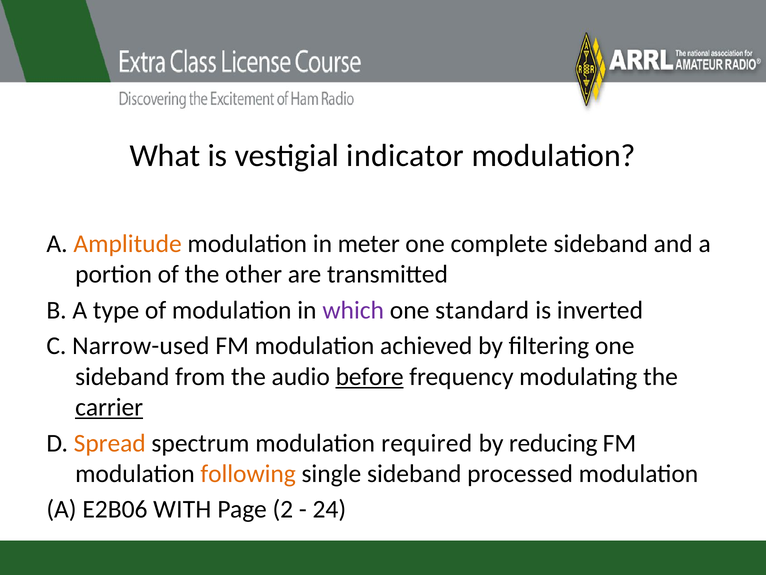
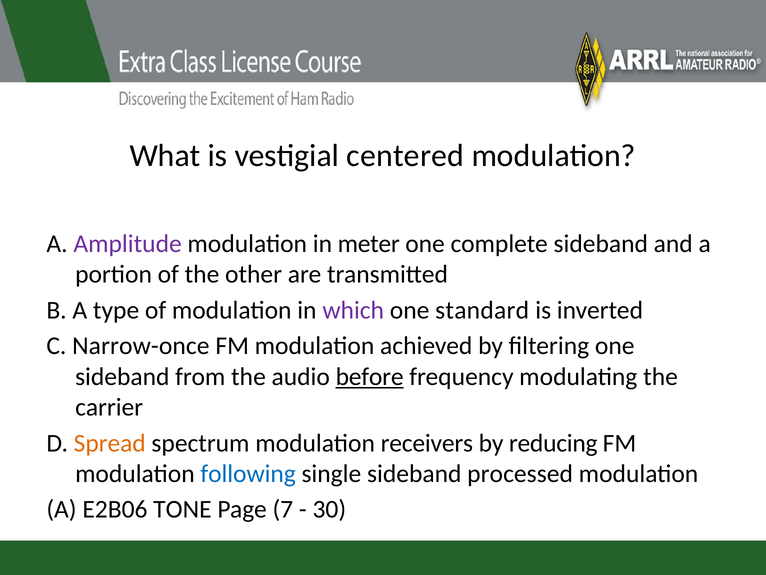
indicator: indicator -> centered (405, 155)
Amplitude colour: orange -> purple (128, 244)
Narrow-used: Narrow-used -> Narrow-once (141, 346)
carrier underline: present -> none (109, 407)
required: required -> receivers (427, 443)
following colour: orange -> blue (248, 473)
WITH: WITH -> TONE (182, 509)
2: 2 -> 7 (283, 509)
24: 24 -> 30 (329, 509)
